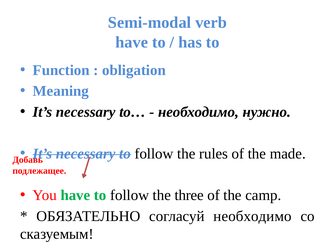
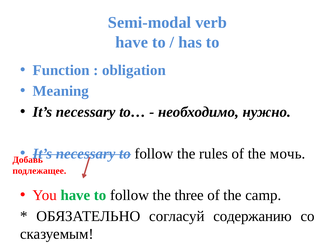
made: made -> мочь (288, 154)
согласуй необходимо: необходимо -> содержанию (253, 216)
